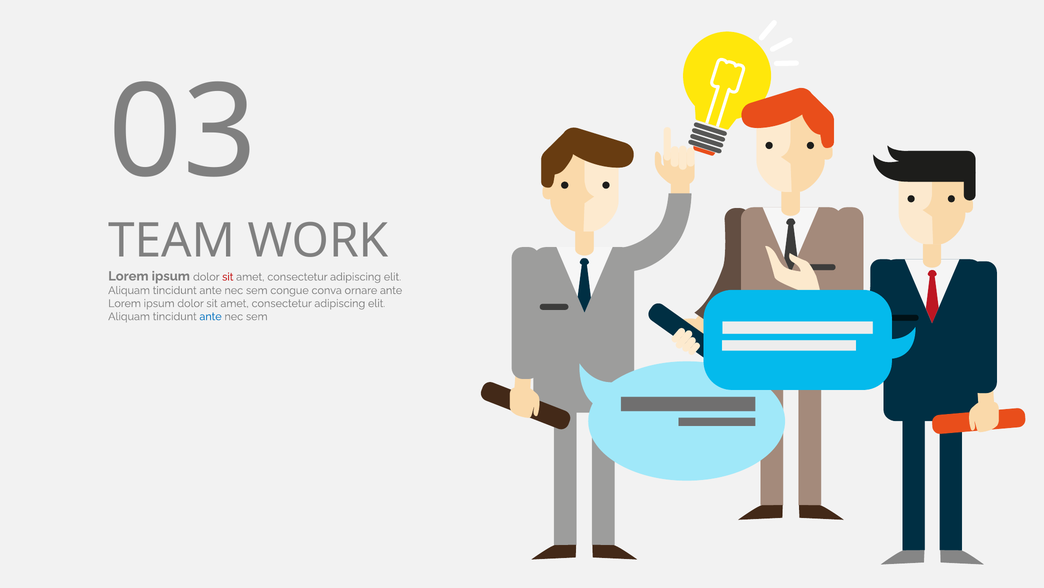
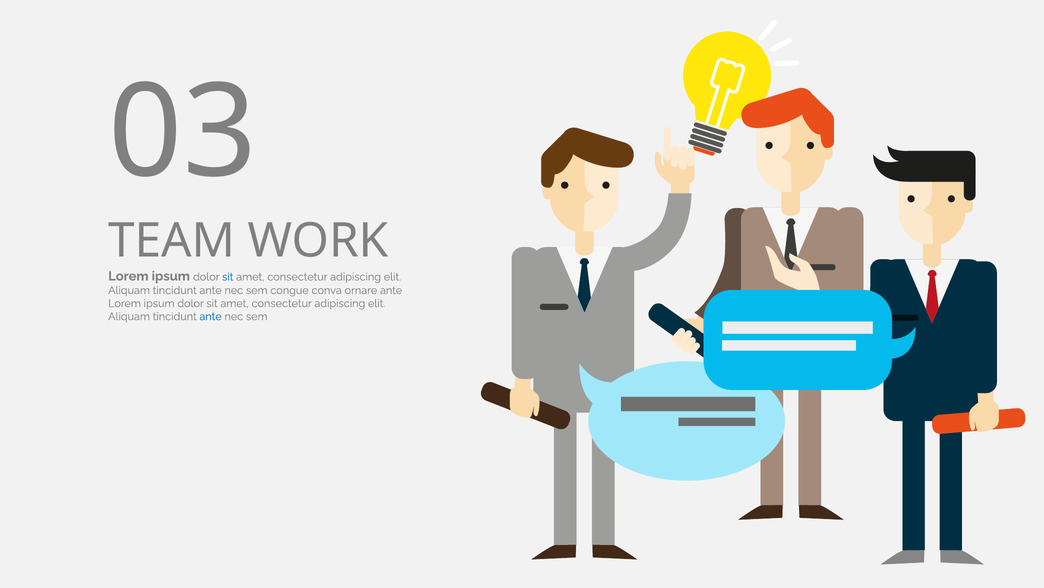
sit colour: red -> blue (228, 277)
